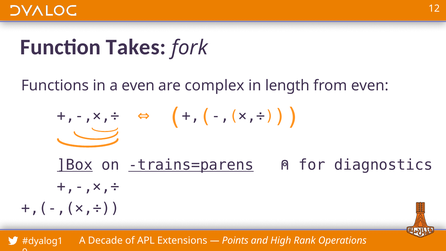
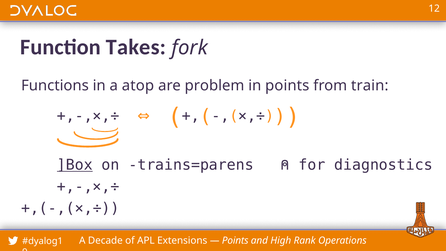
a even: even -> atop (138, 86)
complex: complex -> problem (215, 86)
in length: length -> points (287, 86)
from even: even -> train (370, 86)
trains=parens underline: present -> none (191, 165)
